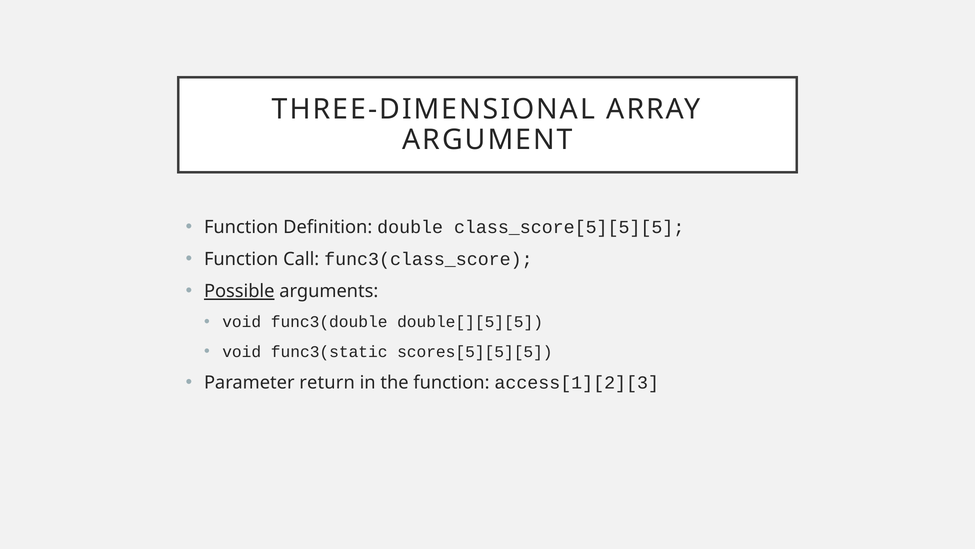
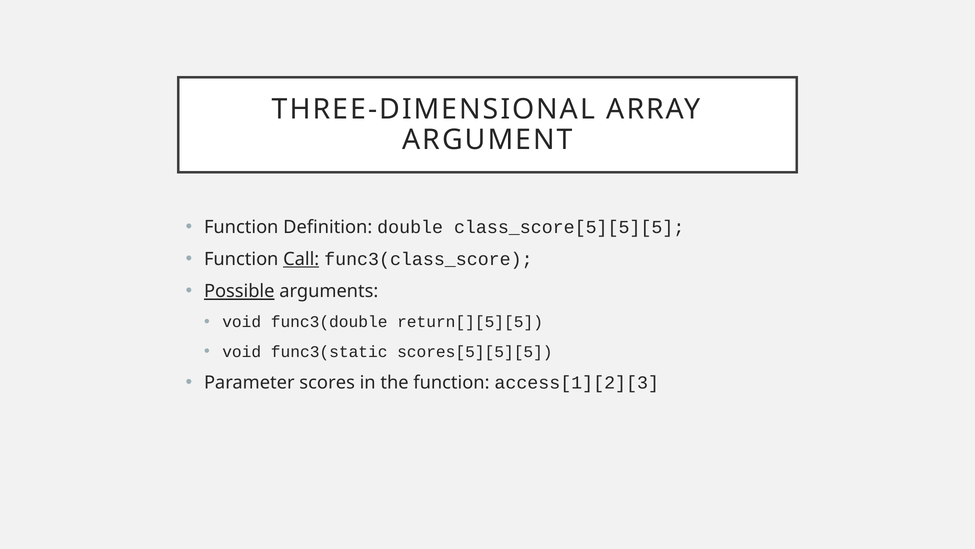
Call underline: none -> present (301, 259)
double[][5][5: double[][5][5 -> return[][5][5 (470, 322)
return: return -> scores (327, 382)
